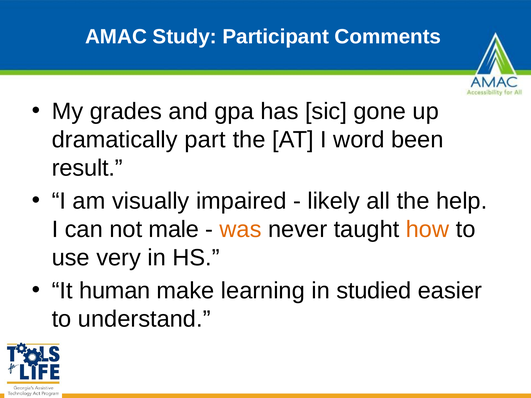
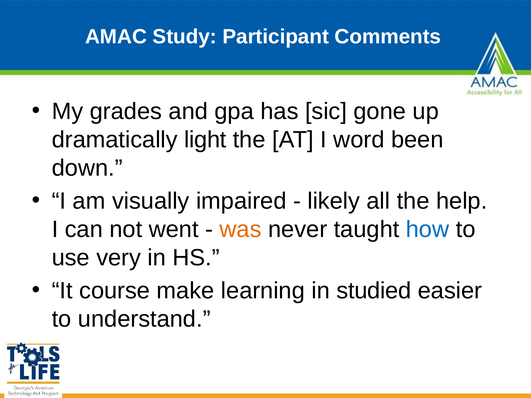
part: part -> light (205, 140)
result: result -> down (87, 168)
male: male -> went (174, 229)
how colour: orange -> blue (428, 229)
human: human -> course (115, 291)
